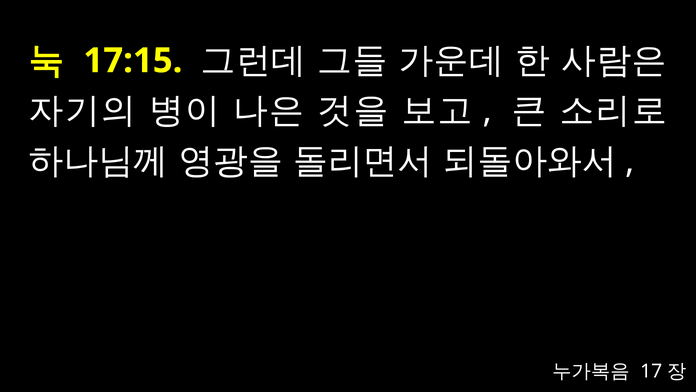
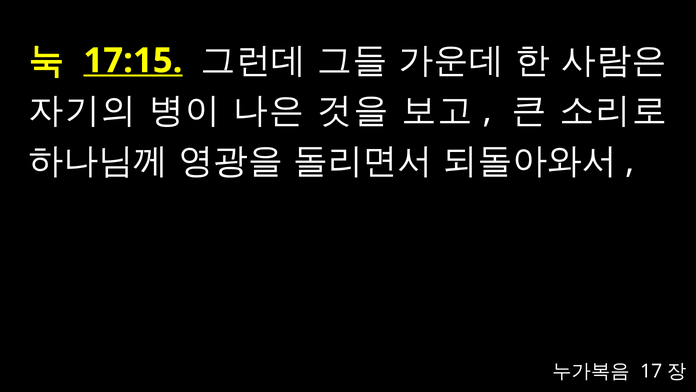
17:15 underline: none -> present (133, 61)
